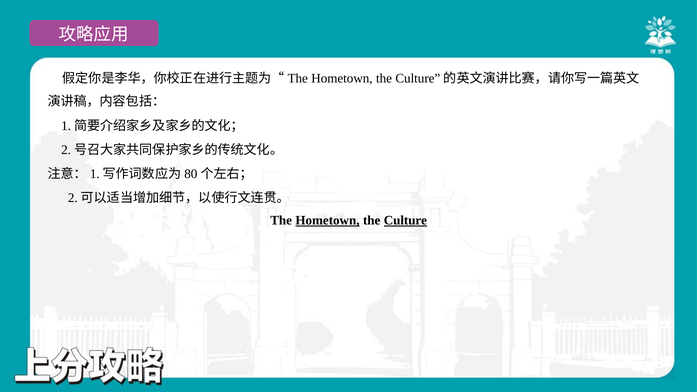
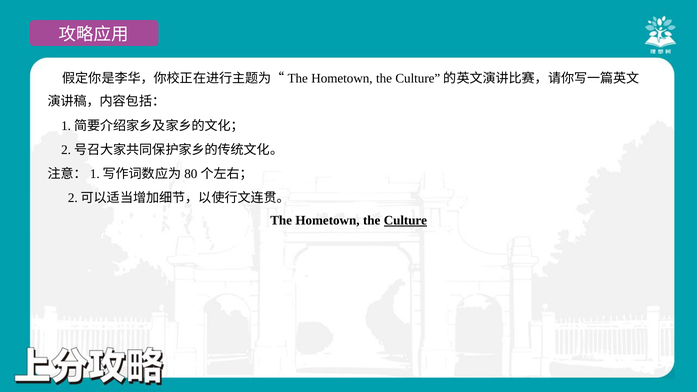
Hometown underline: present -> none (328, 220)
